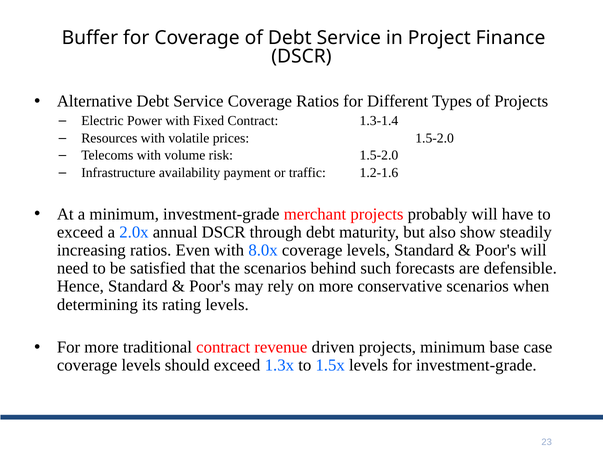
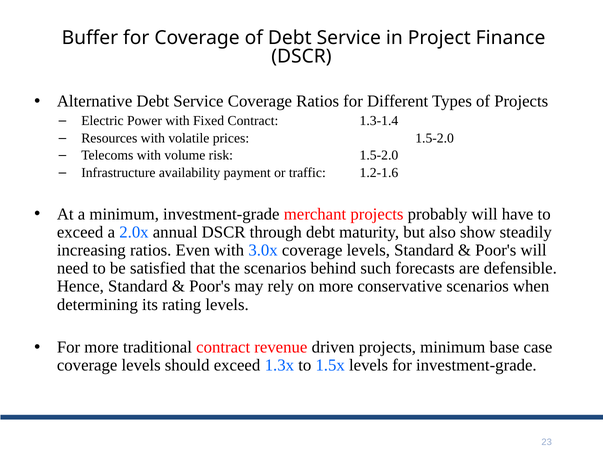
8.0x: 8.0x -> 3.0x (263, 250)
